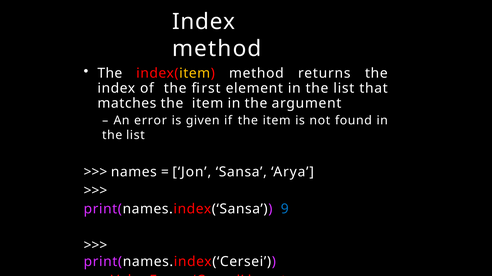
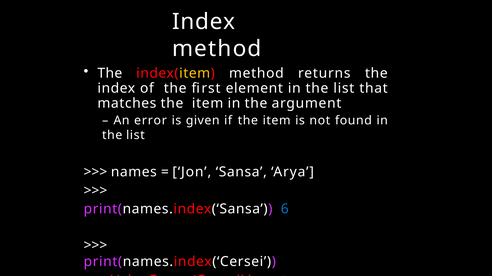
9: 9 -> 6 (285, 210)
